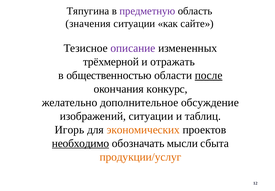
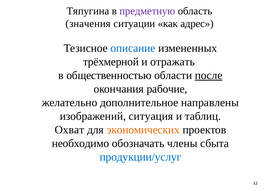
сайте: сайте -> адрес (197, 24)
описание colour: purple -> blue (133, 48)
конкурс: конкурс -> рабочие (167, 89)
обсуждение: обсуждение -> направлены (210, 102)
изображений ситуации: ситуации -> ситуация (151, 116)
Игорь: Игорь -> Охват (69, 129)
необходимо underline: present -> none (81, 143)
мысли: мысли -> члены (182, 143)
продукции/услуг colour: orange -> blue (140, 156)
